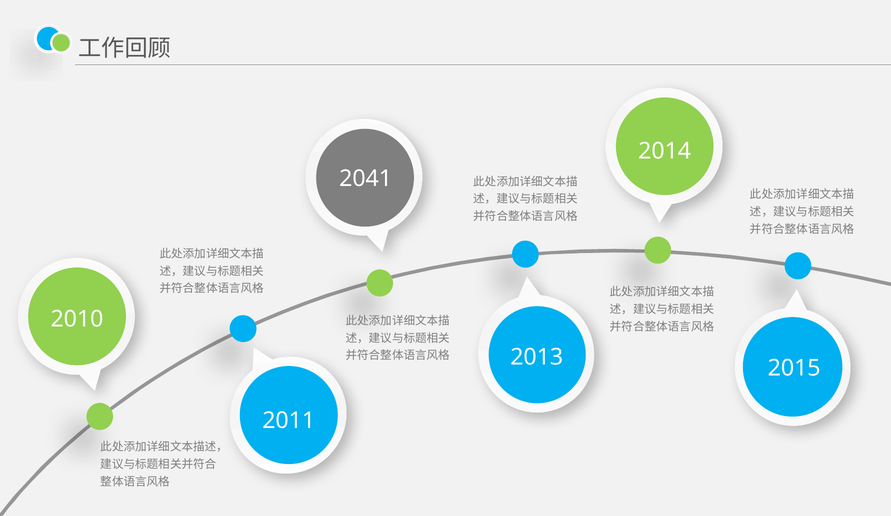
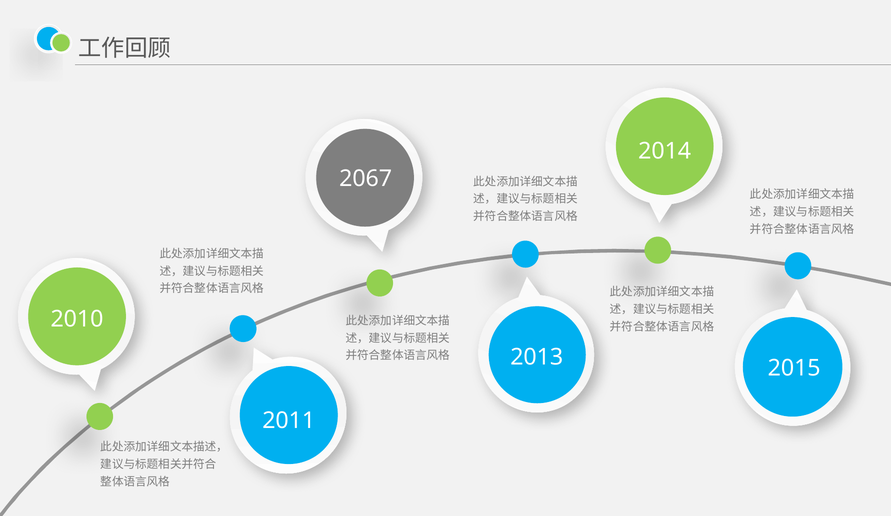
2041: 2041 -> 2067 (366, 179)
